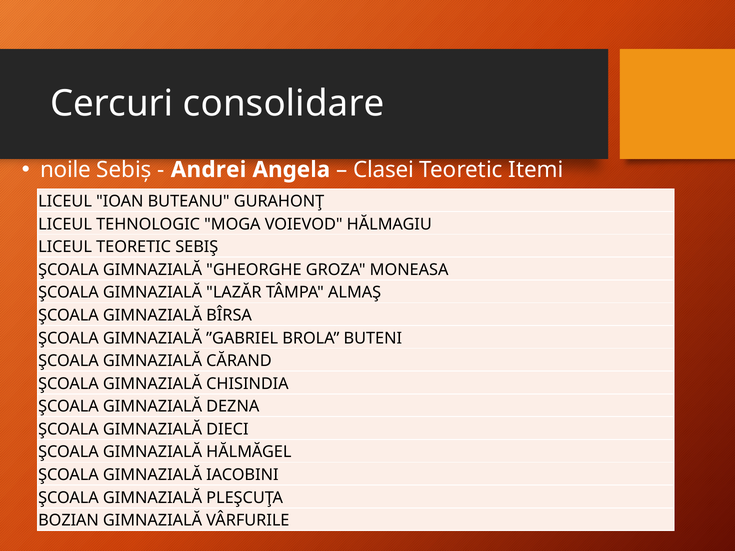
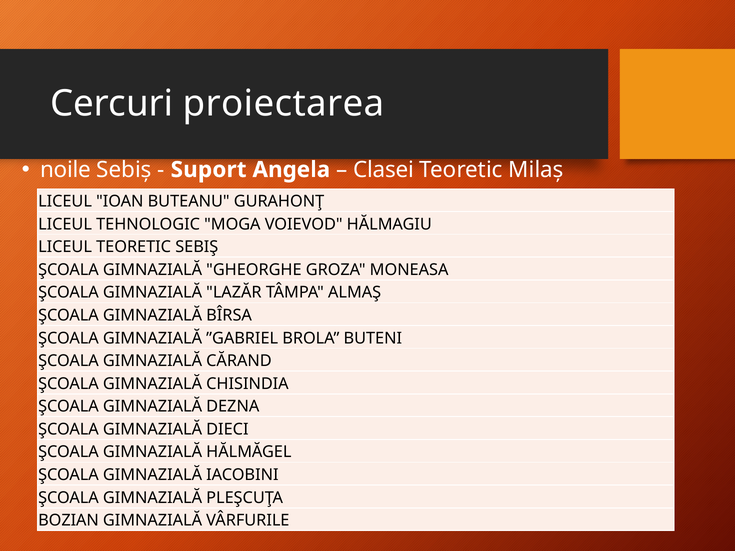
consolidare: consolidare -> proiectarea (284, 104)
Andrei: Andrei -> Suport (209, 170)
Itemi: Itemi -> Milaș (536, 170)
